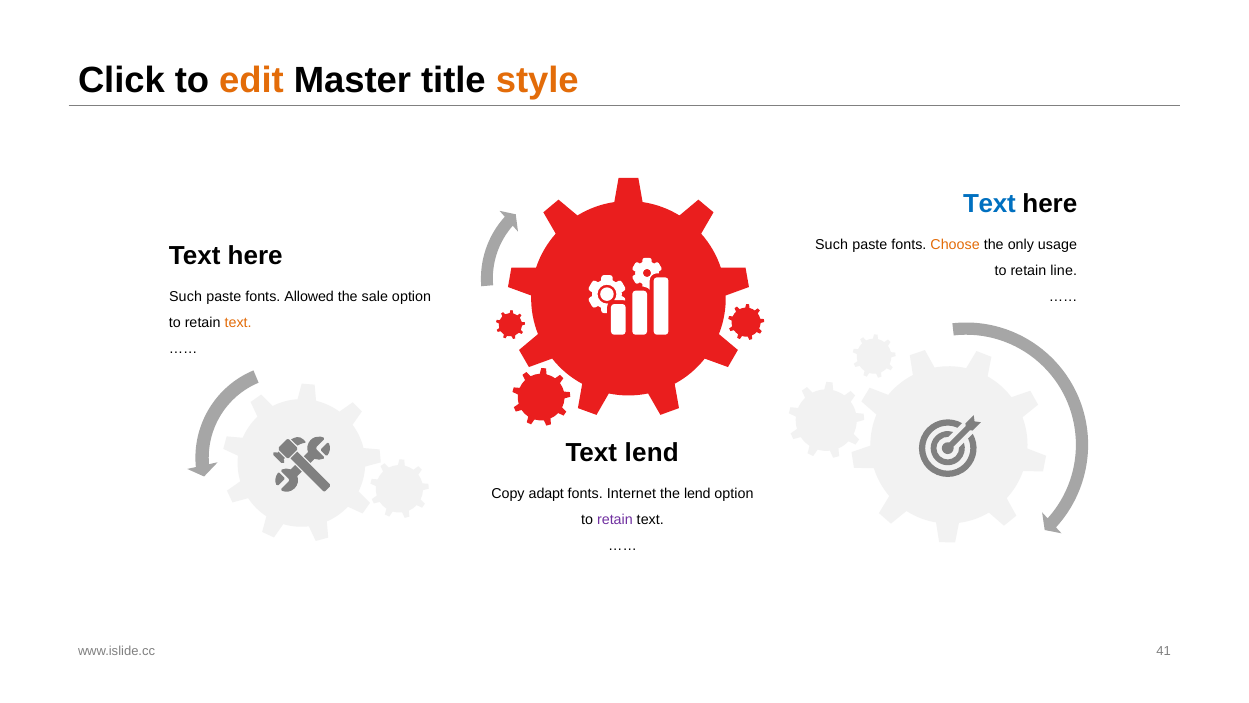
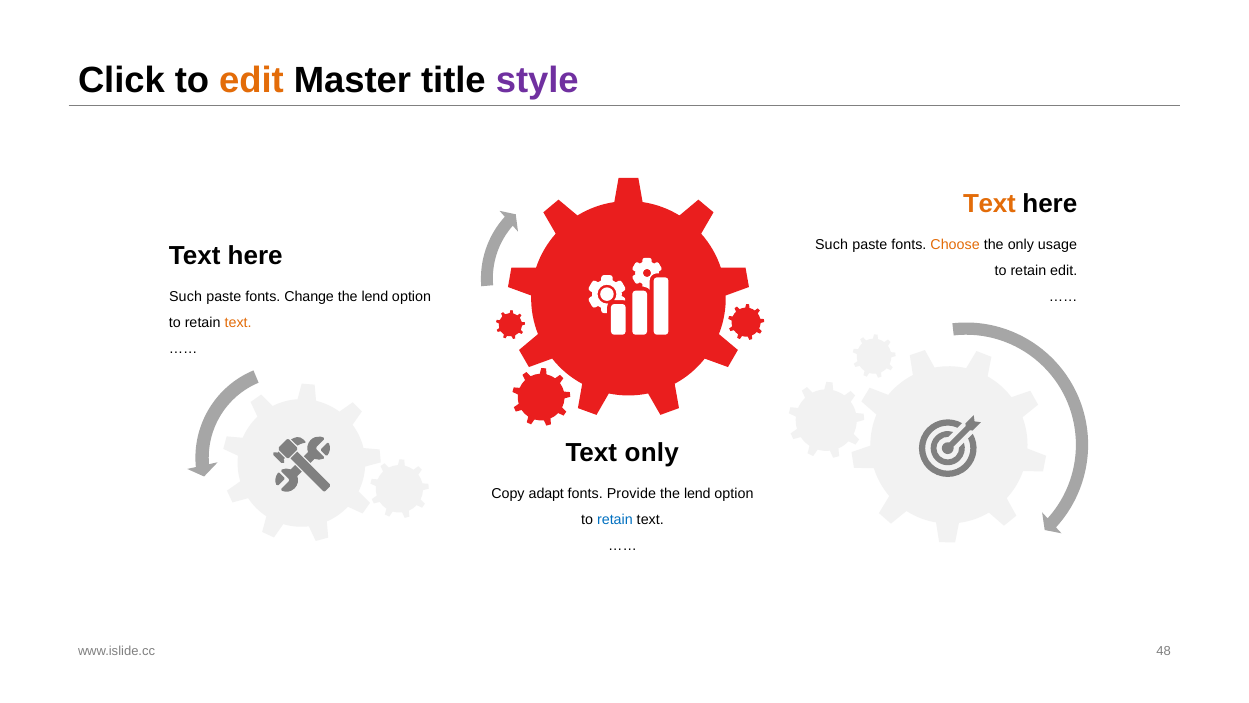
style colour: orange -> purple (537, 81)
Text colour: blue -> orange (989, 204)
retain line: line -> edit (1064, 271)
Allowed: Allowed -> Change (309, 297)
sale: sale -> lend (375, 297)
Text lend: lend -> only (652, 453)
Internet: Internet -> Provide (631, 494)
retain colour: purple -> blue (615, 520)
41: 41 -> 48 (1164, 651)
